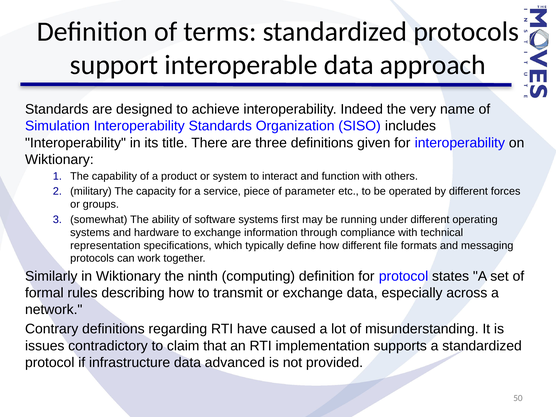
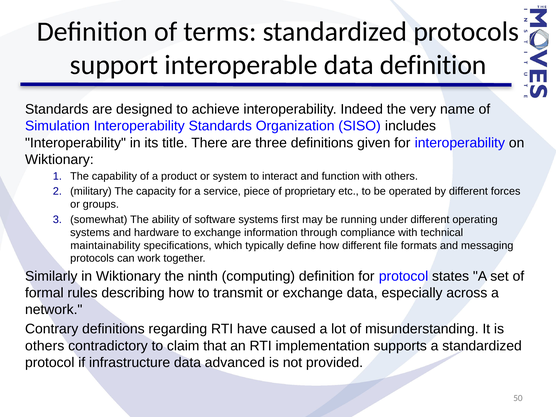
data approach: approach -> definition (433, 65)
parameter: parameter -> proprietary (310, 191)
representation: representation -> maintainability (105, 245)
issues: issues -> others (45, 346)
